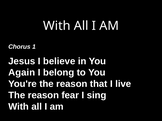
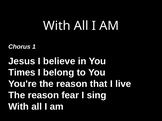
Again: Again -> Times (22, 73)
